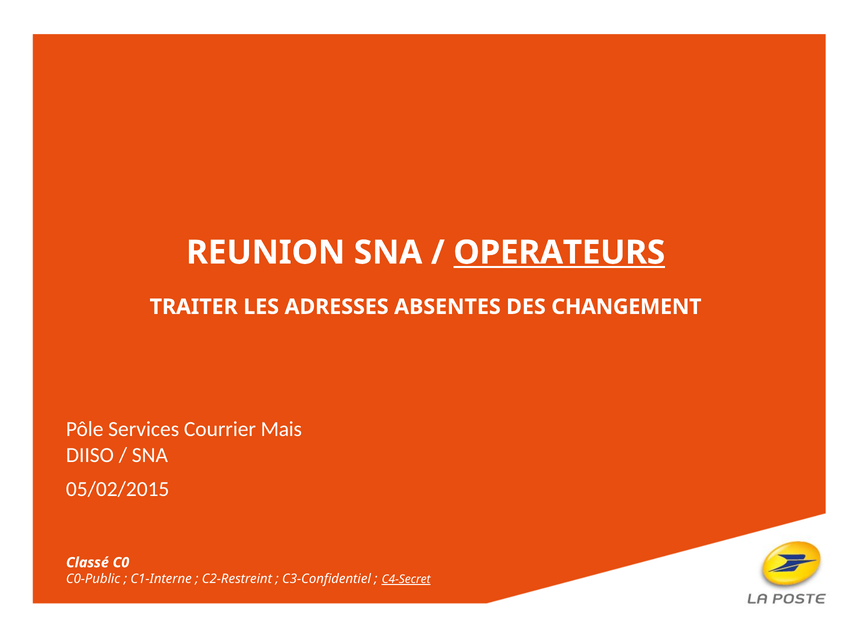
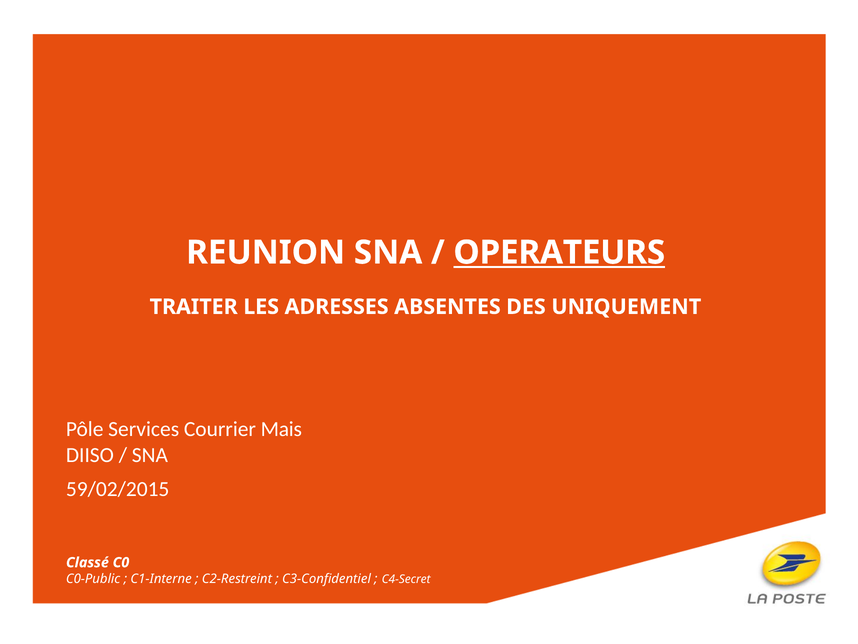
CHANGEMENT: CHANGEMENT -> UNIQUEMENT (626, 307)
05/02/2015: 05/02/2015 -> 59/02/2015 (118, 489)
C4-Secret underline: present -> none (406, 579)
